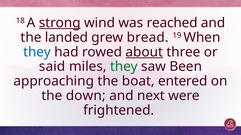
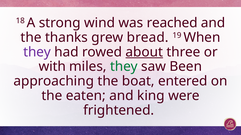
strong underline: present -> none (60, 23)
landed: landed -> thanks (66, 38)
they colour: blue -> purple (37, 52)
said: said -> with (52, 67)
down: down -> eaten (86, 96)
next: next -> king (151, 96)
